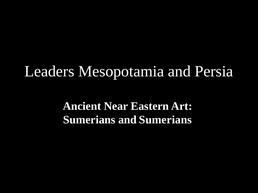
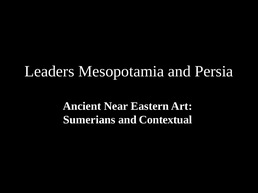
and Sumerians: Sumerians -> Contextual (166, 120)
